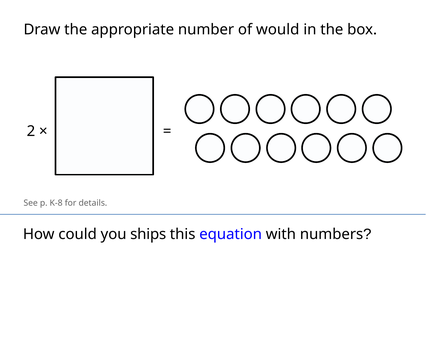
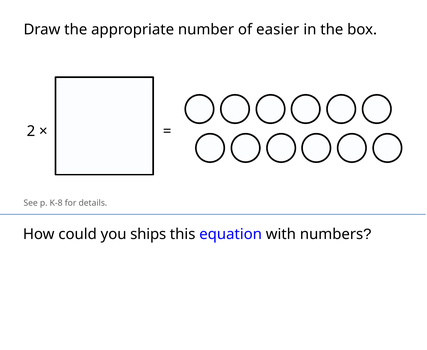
would: would -> easier (278, 30)
